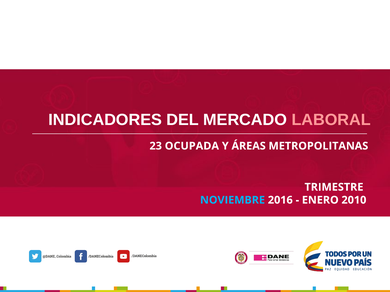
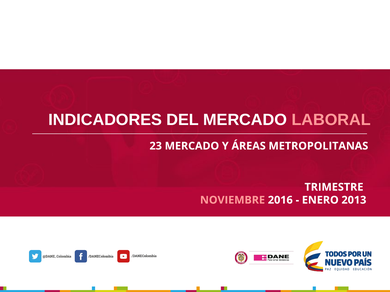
23 OCUPADA: OCUPADA -> MERCADO (192, 146)
NOVIEMBRE colour: light blue -> pink (233, 200)
2010: 2010 -> 2013 (354, 200)
